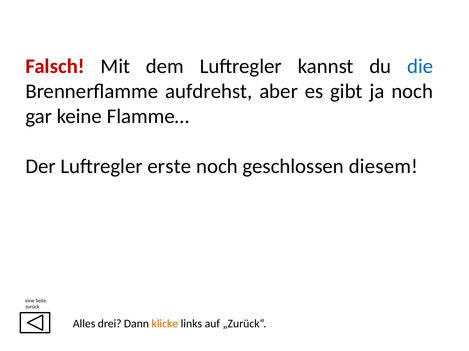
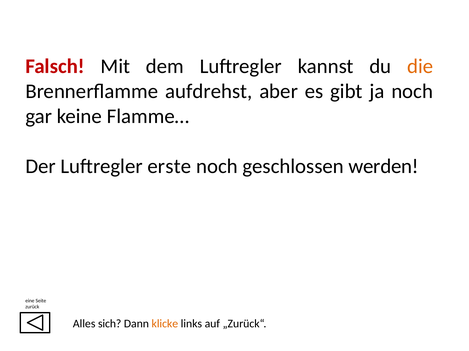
die colour: blue -> orange (420, 67)
diesem: diesem -> werden (384, 167)
drei: drei -> sich (110, 324)
